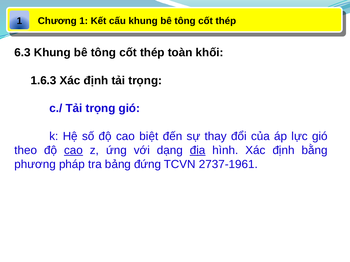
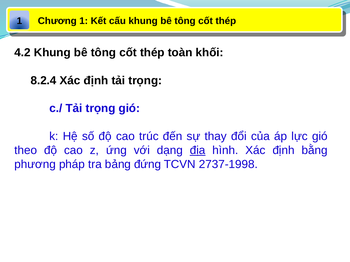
6.3: 6.3 -> 4.2 (22, 53)
1.6.3: 1.6.3 -> 8.2.4 (44, 81)
biệt: biệt -> trúc (149, 137)
cao underline: present -> none (73, 151)
2737-1961: 2737-1961 -> 2737-1998 (228, 165)
